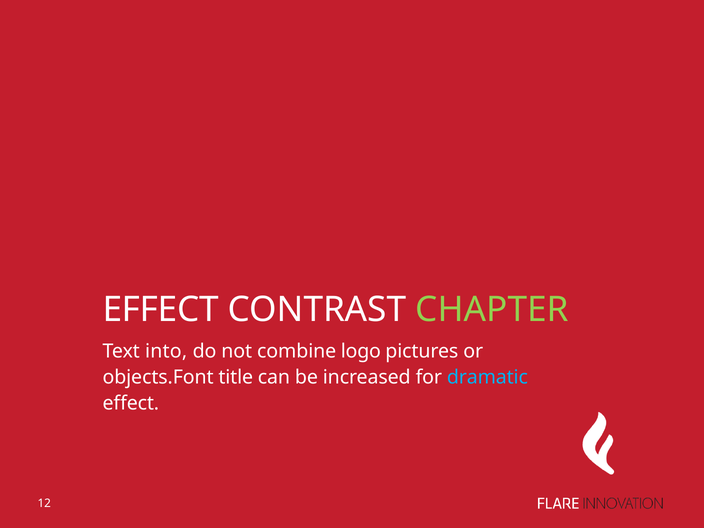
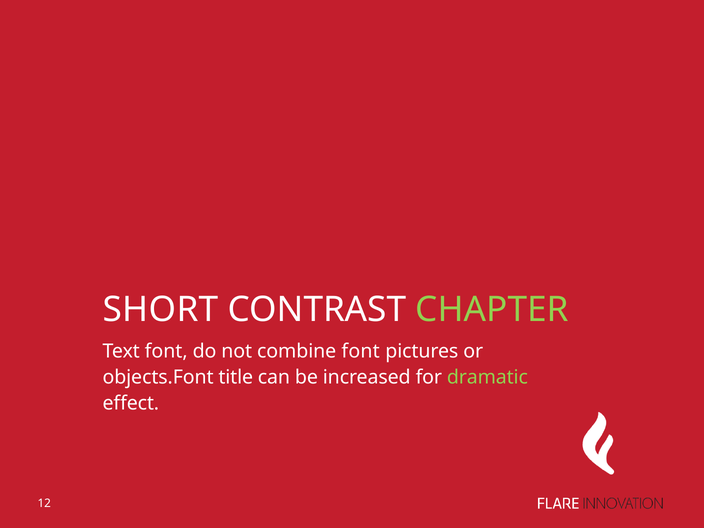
EFFECT: EFFECT -> SHORT (160, 310)
Text into: into -> font (166, 352)
combine logo: logo -> font (361, 352)
dramatic colour: light blue -> light green (487, 377)
